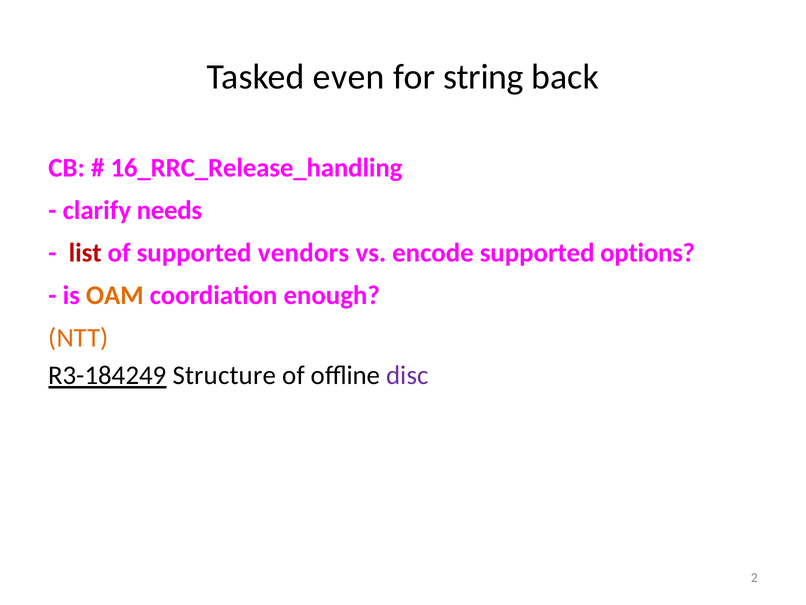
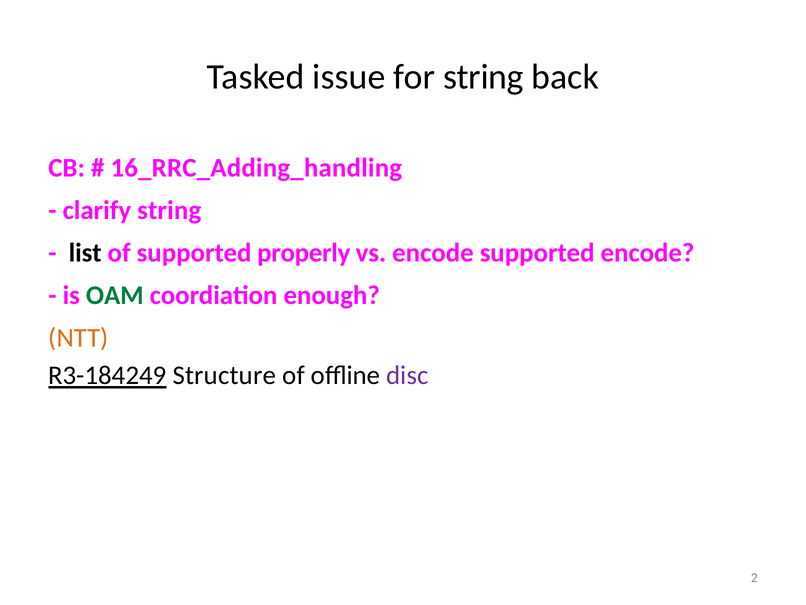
even: even -> issue (349, 77)
16_RRC_Release_handling: 16_RRC_Release_handling -> 16_RRC_Adding_handling (256, 168)
clarify needs: needs -> string (169, 210)
list colour: red -> black (85, 253)
vendors: vendors -> properly (304, 253)
supported options: options -> encode (647, 253)
OAM colour: orange -> green (115, 295)
